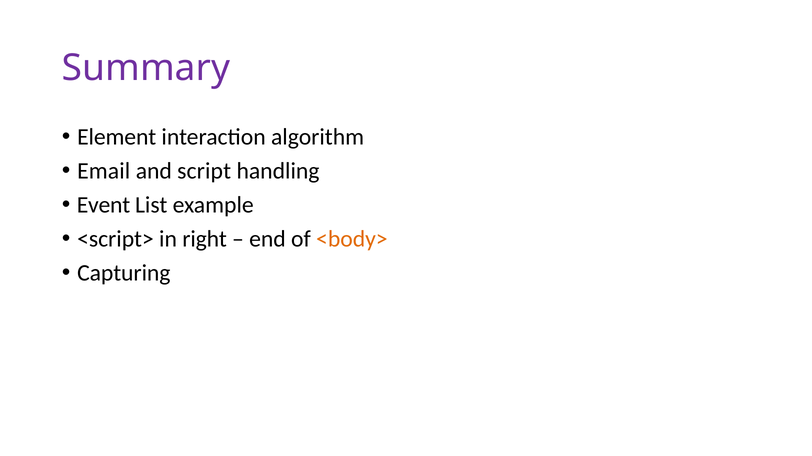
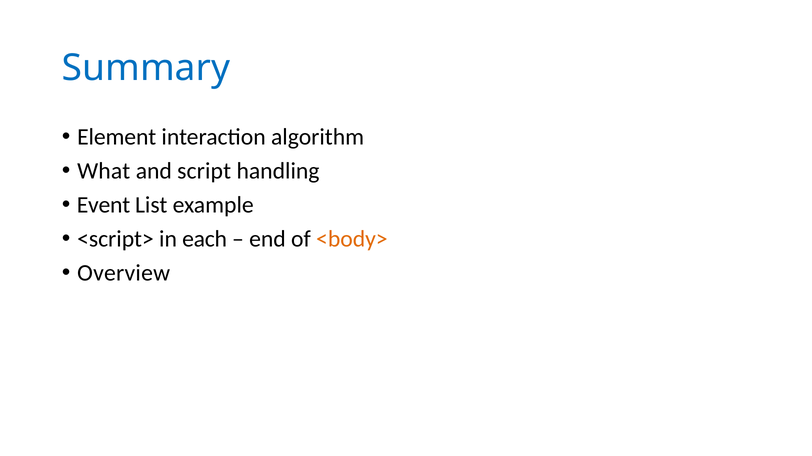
Summary colour: purple -> blue (146, 68)
Email: Email -> What (104, 171)
right: right -> each (205, 239)
Capturing: Capturing -> Overview (124, 273)
